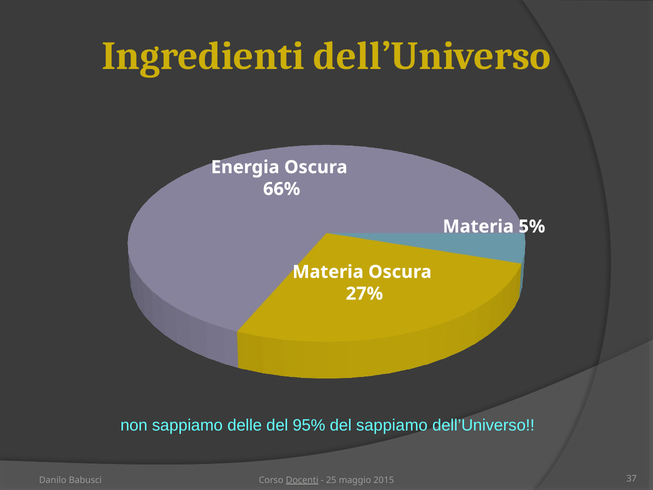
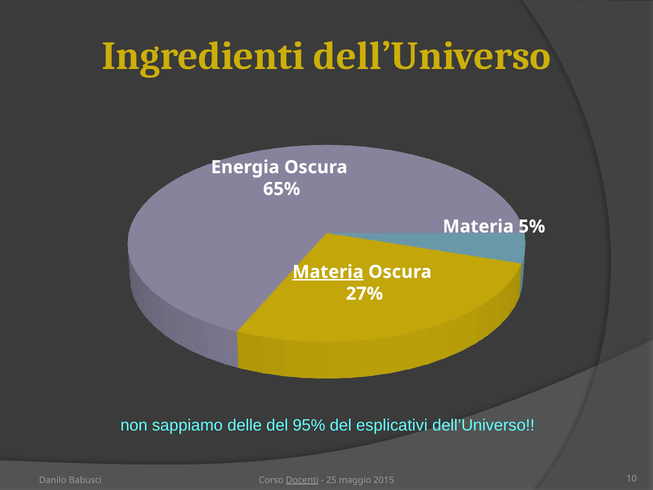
66%: 66% -> 65% (282, 189)
Materia underline: none -> present (328, 272)
del sappiamo: sappiamo -> esplicativi (392, 425)
37: 37 -> 10 (632, 478)
